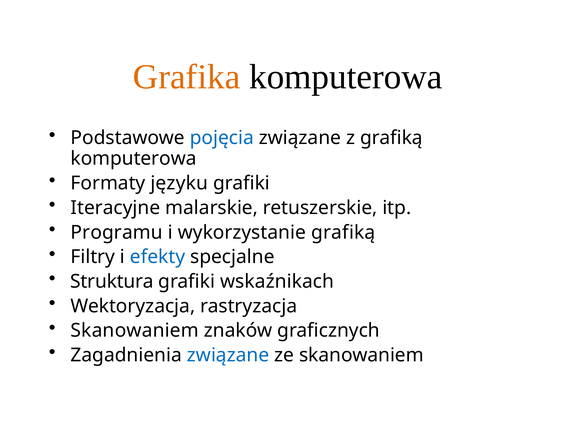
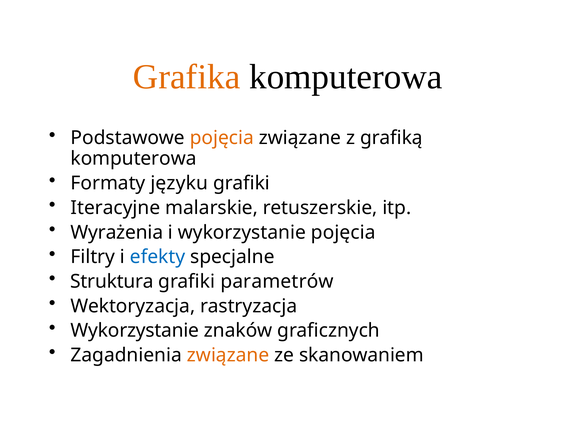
pojęcia colour: blue -> orange (222, 138)
Programu: Programu -> Wyrażenia (117, 232)
wykorzystanie grafiką: grafiką -> pojęcia (343, 232)
wskaźnikach: wskaźnikach -> parametrów (277, 281)
Skanowaniem: Skanowaniem -> Wykorzystanie (135, 331)
związane colour: blue -> orange (228, 355)
